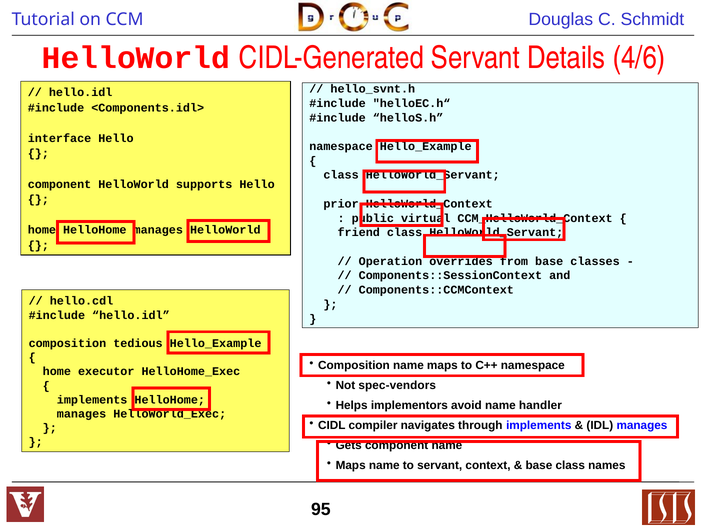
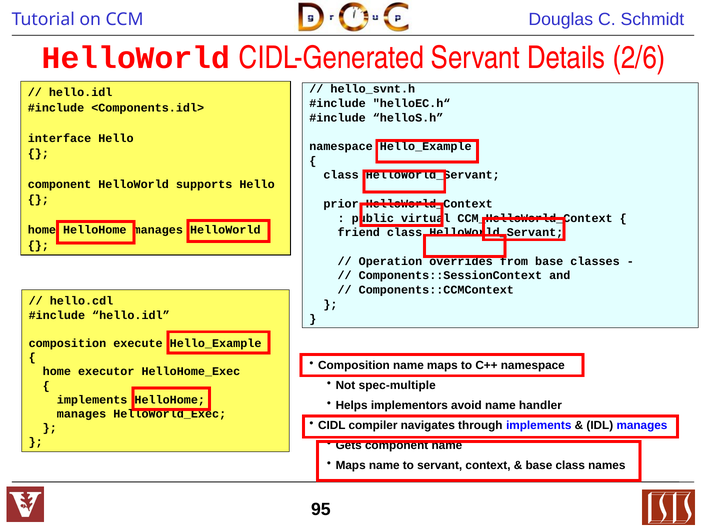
4/6: 4/6 -> 2/6 (639, 58)
tedious: tedious -> execute (138, 344)
spec-vendors: spec-vendors -> spec-multiple (397, 386)
